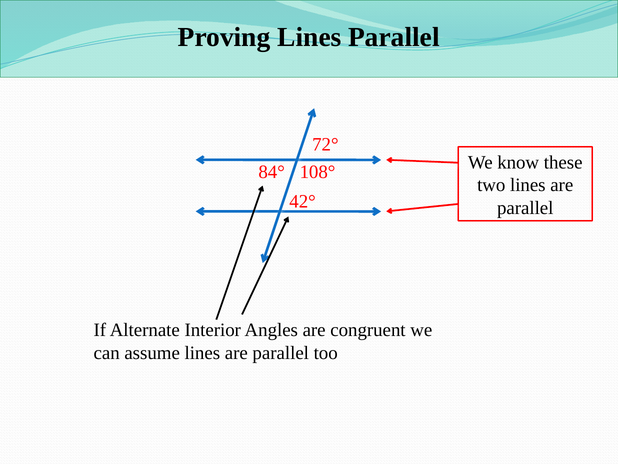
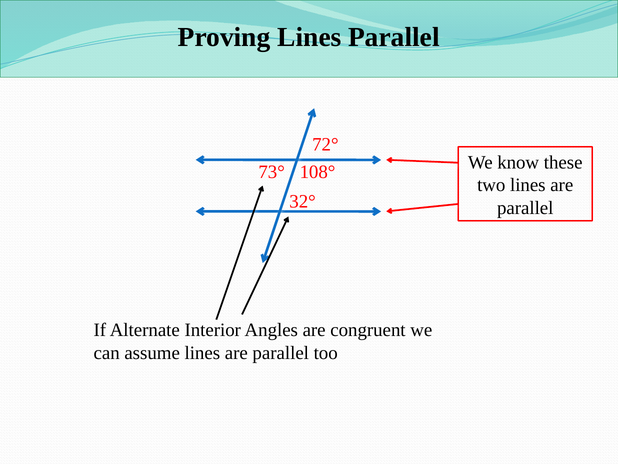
84°: 84° -> 73° (272, 172)
42°: 42° -> 32° (303, 201)
